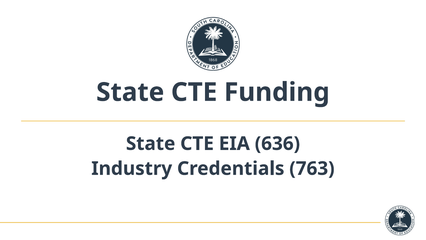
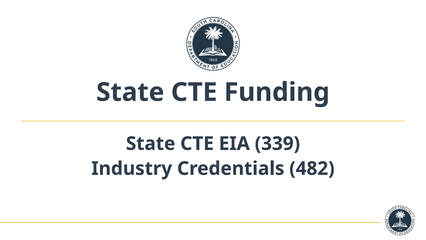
636: 636 -> 339 (277, 143)
763: 763 -> 482 (312, 168)
